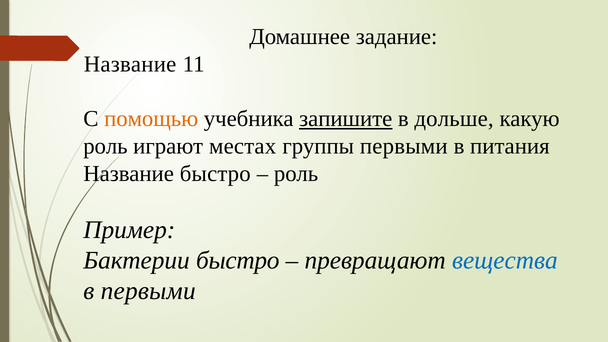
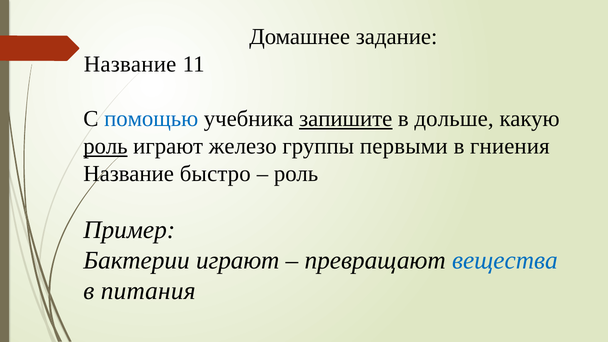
помощью colour: orange -> blue (151, 119)
роль underline: none -> present (105, 146)
местах: местах -> железо (243, 146)
питания: питания -> гниения (510, 146)
Бактерии быстро: быстро -> играют (238, 260)
в первыми: первыми -> питания (148, 291)
